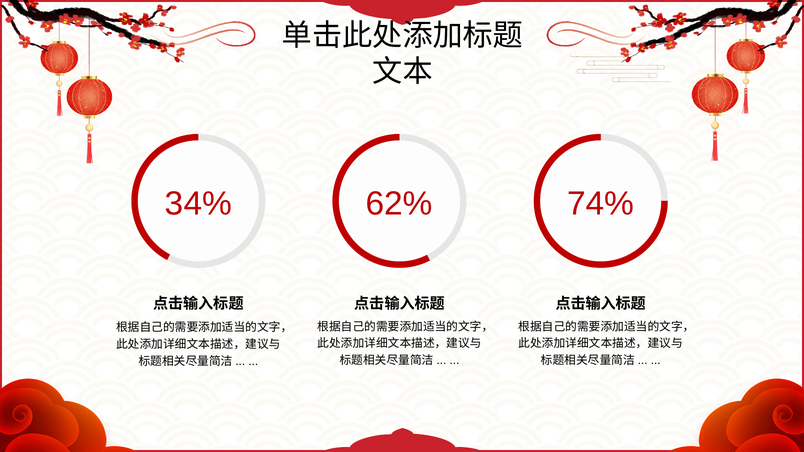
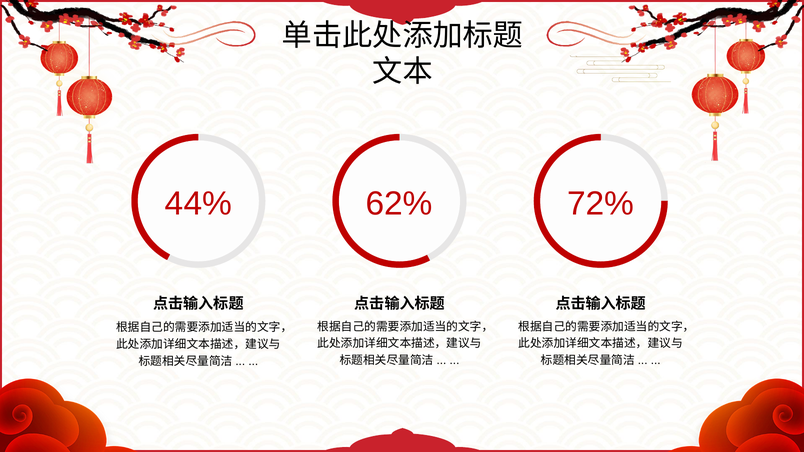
34%: 34% -> 44% (198, 204)
74%: 74% -> 72% (601, 204)
